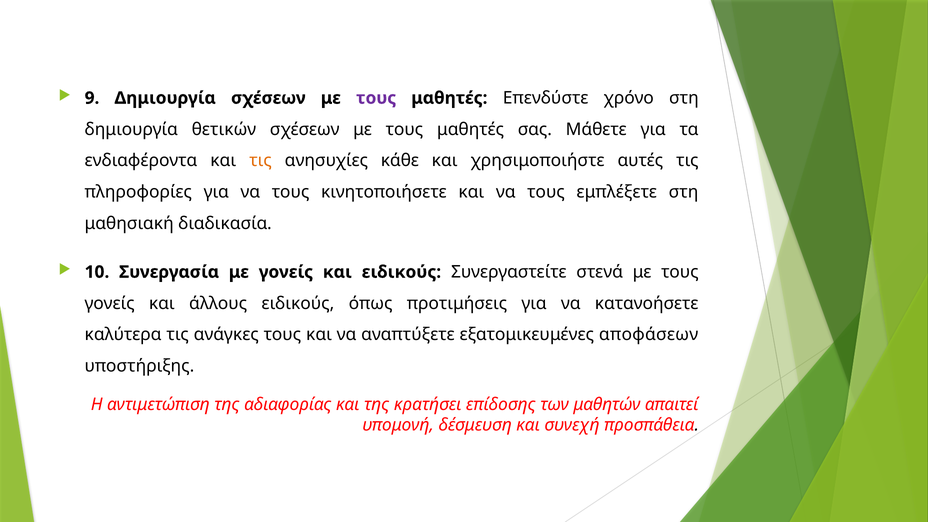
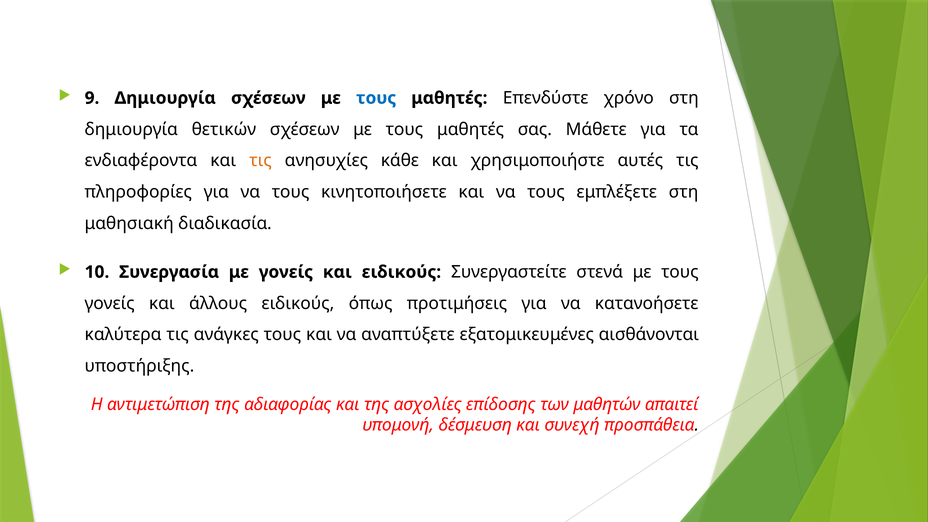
τους colour: purple -> blue (376, 98)
αποφάσεων: αποφάσεων -> αισθάνονται (649, 335)
κρατήσει: κρατήσει -> ασχολίες (428, 404)
